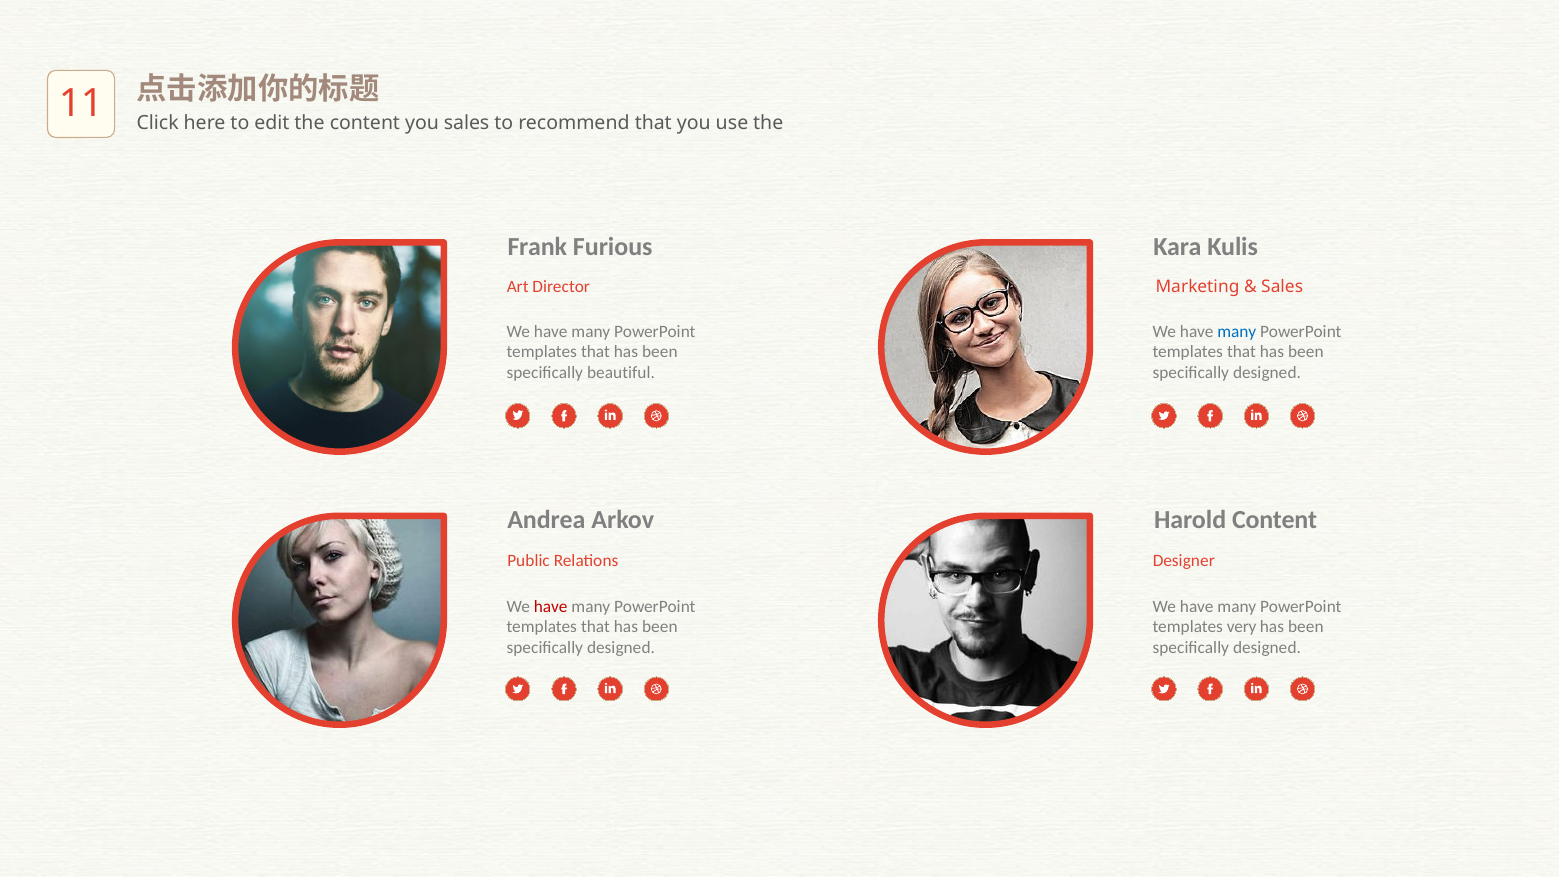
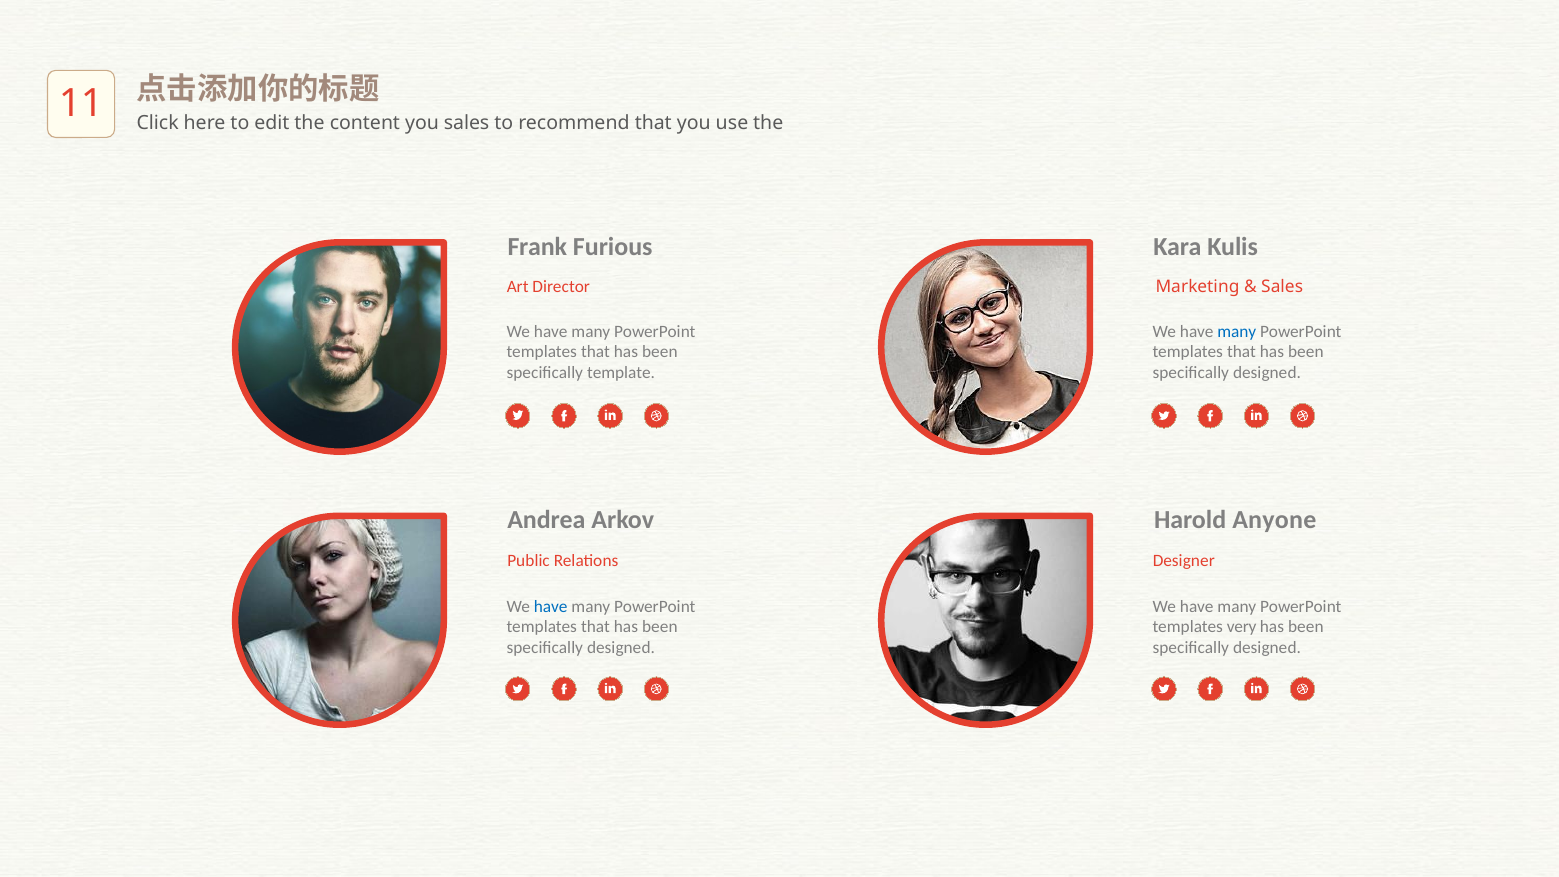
beautiful: beautiful -> template (621, 373)
Harold Content: Content -> Anyone (1274, 520)
have colour: red -> blue (551, 606)
